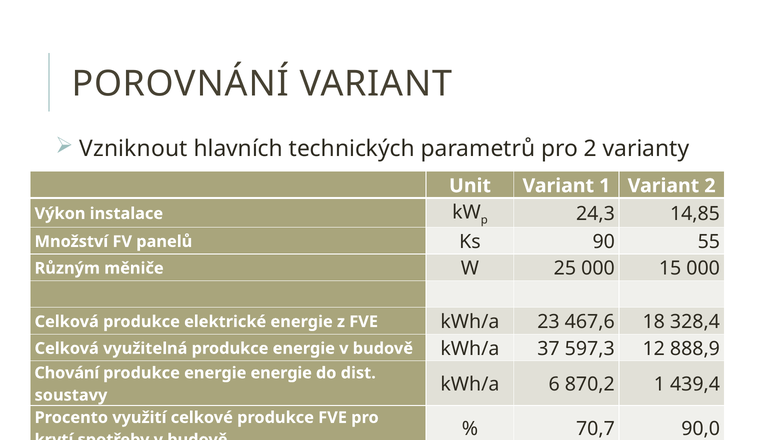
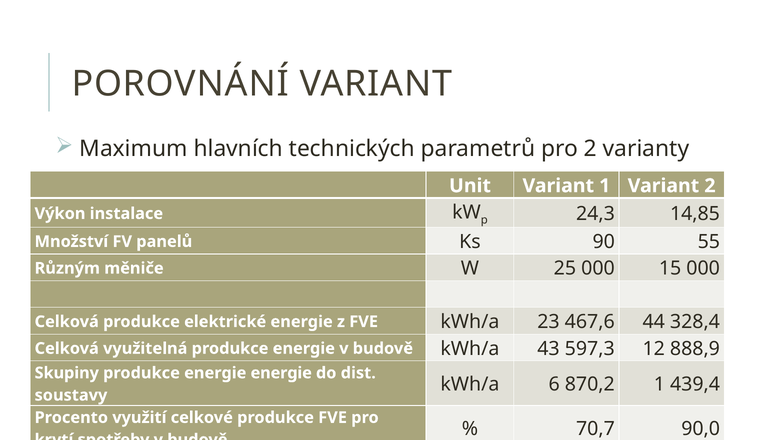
Vzniknout: Vzniknout -> Maximum (134, 149)
18: 18 -> 44 (654, 322)
37: 37 -> 43 (548, 349)
Chování: Chování -> Skupiny (67, 373)
